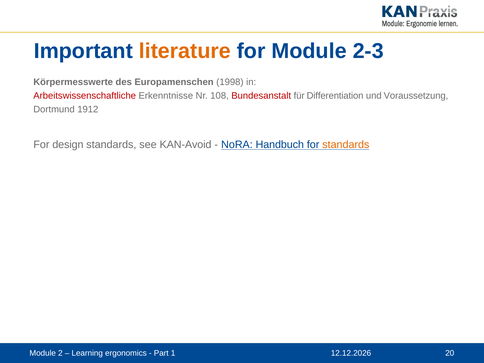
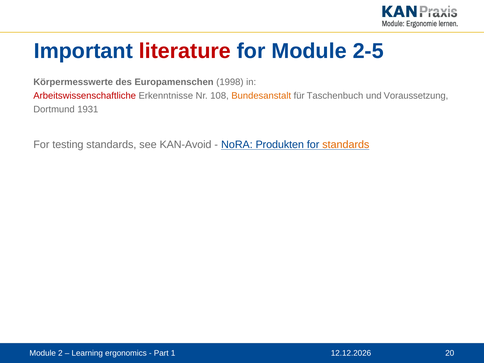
literature colour: orange -> red (185, 51)
2-3: 2-3 -> 2-5 (368, 51)
Bundesanstalt colour: red -> orange (261, 96)
Differentiation: Differentiation -> Taschenbuch (335, 96)
1912: 1912 -> 1931 (88, 109)
design: design -> testing (68, 145)
Handbuch: Handbuch -> Produkten (280, 145)
